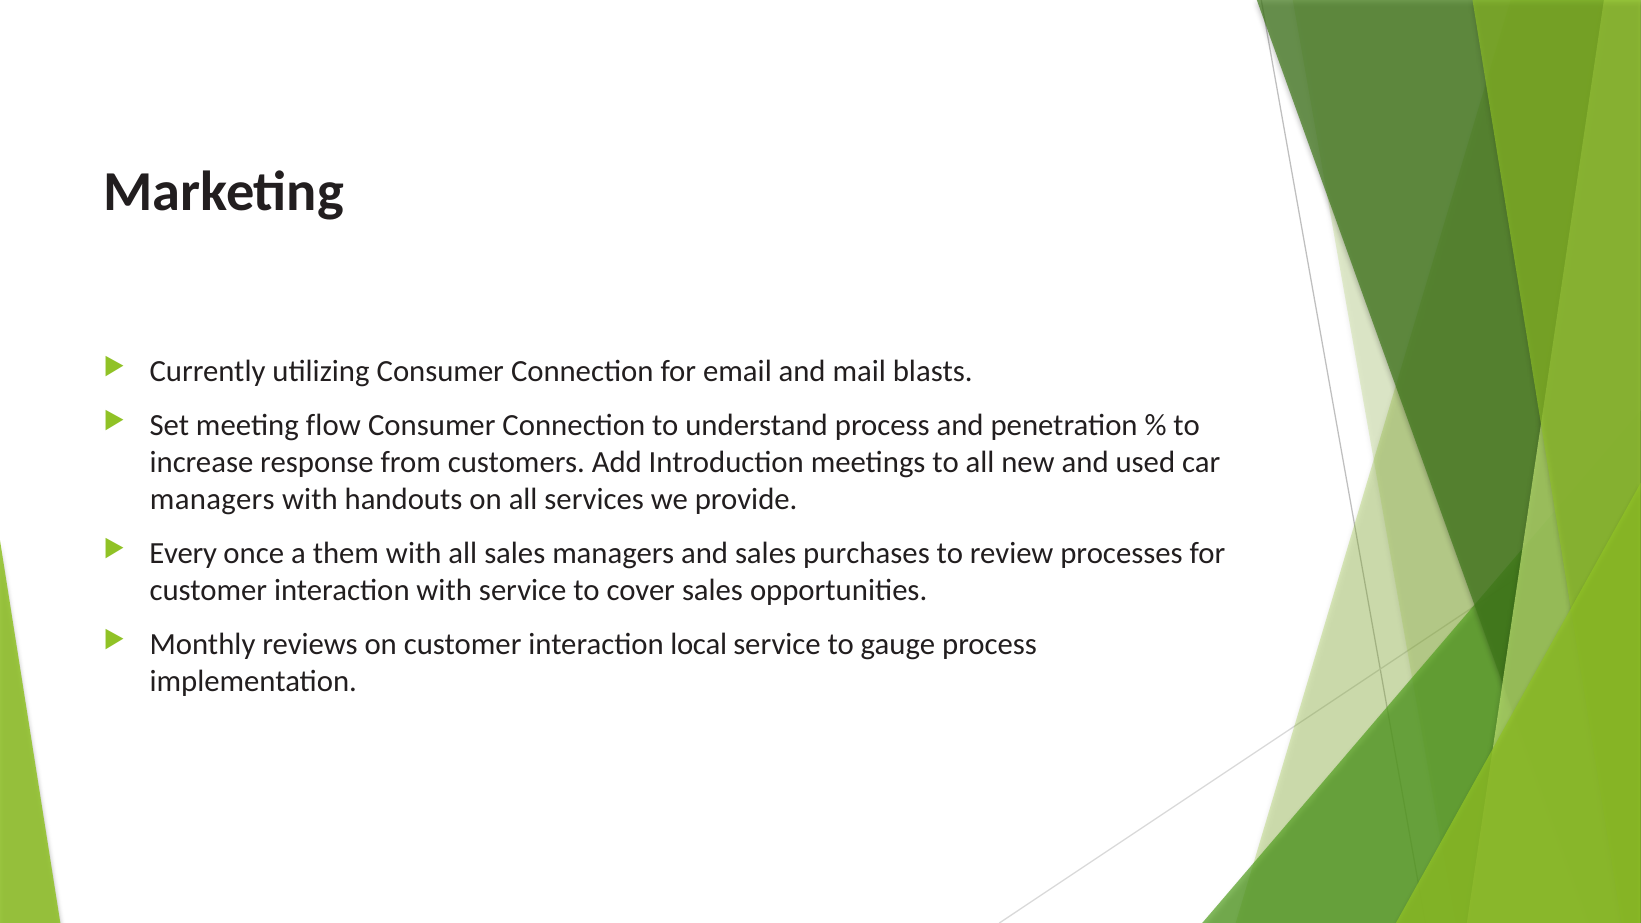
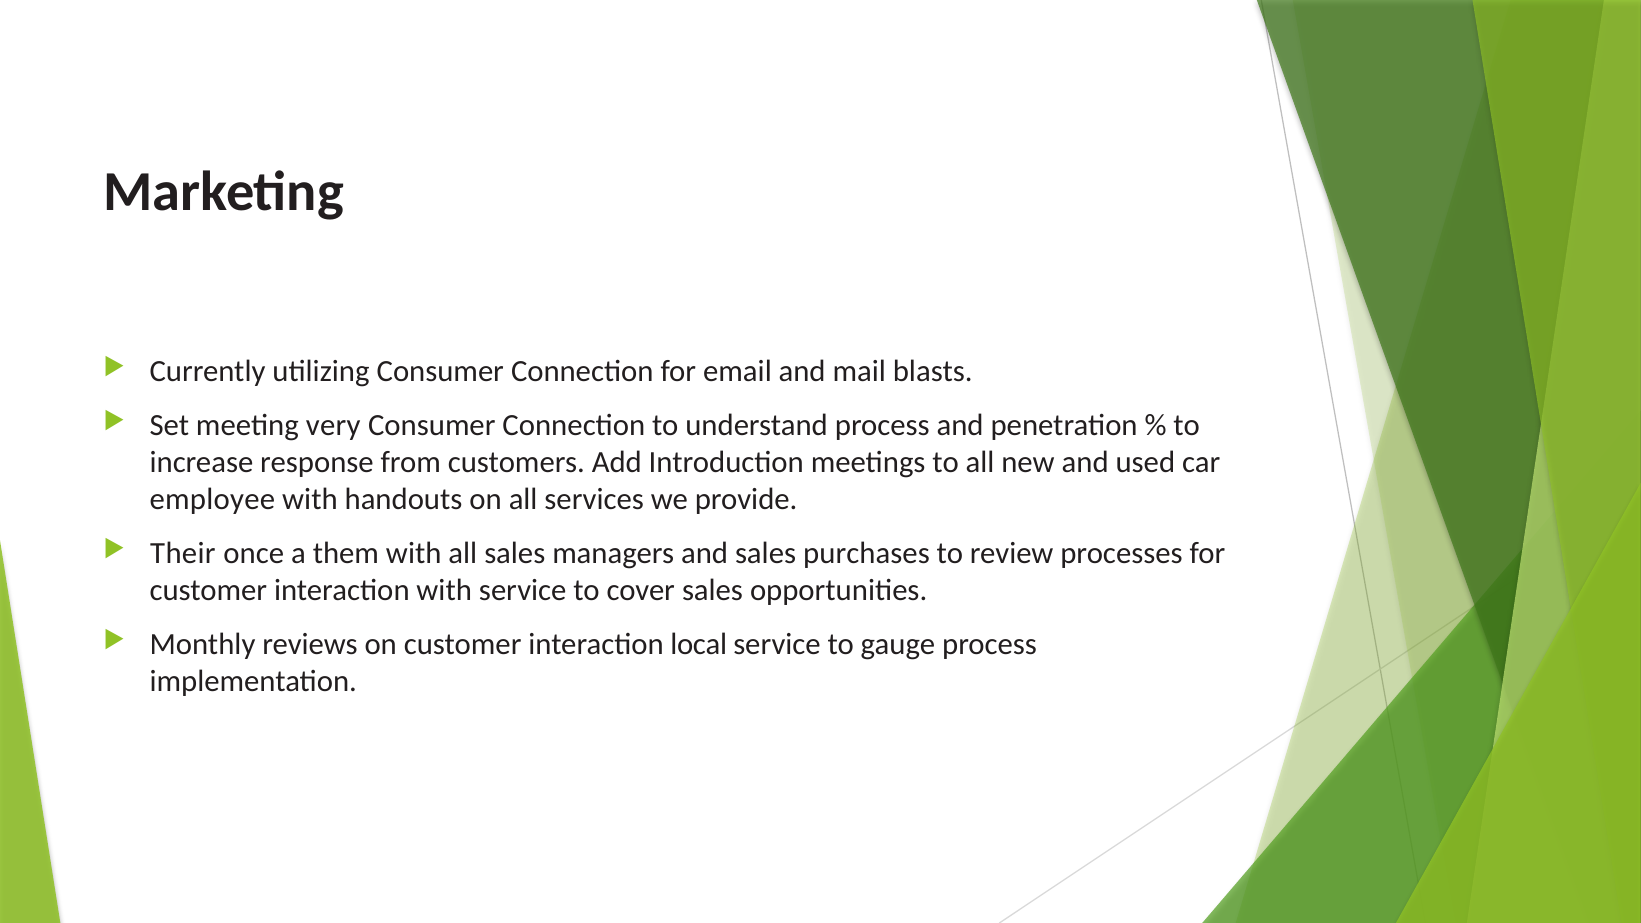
flow: flow -> very (333, 426)
managers: managers -> employee (212, 499)
Every: Every -> Their (183, 554)
